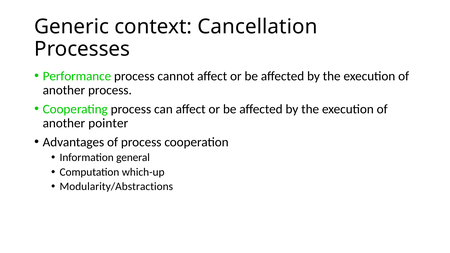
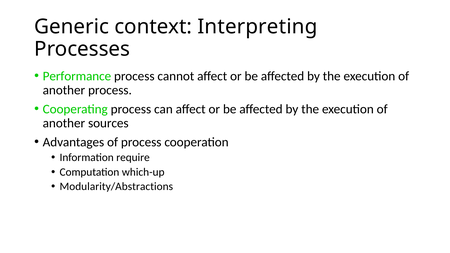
Cancellation: Cancellation -> Interpreting (257, 27)
pointer: pointer -> sources (108, 123)
general: general -> require (133, 158)
